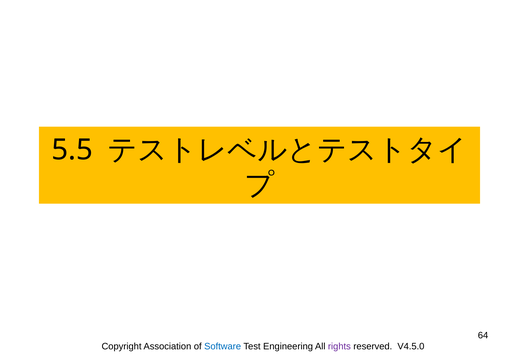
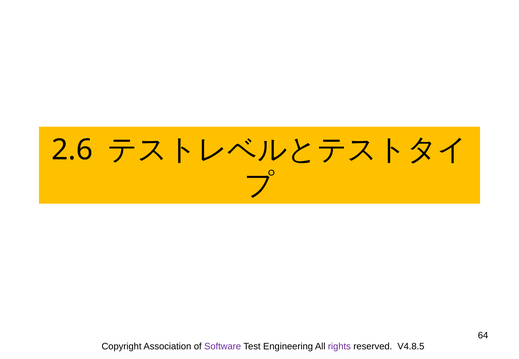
5.5: 5.5 -> 2.6 (72, 150)
Software colour: blue -> purple (223, 347)
V4.5.0: V4.5.0 -> V4.8.5 (411, 347)
